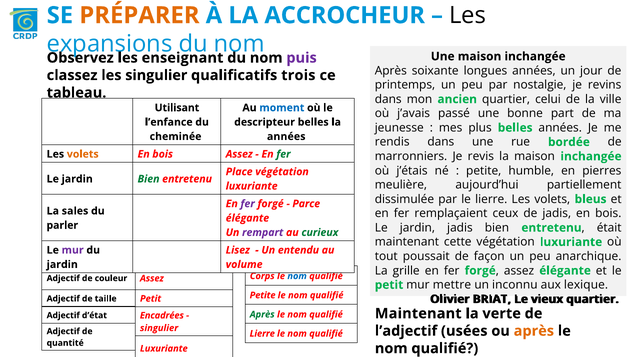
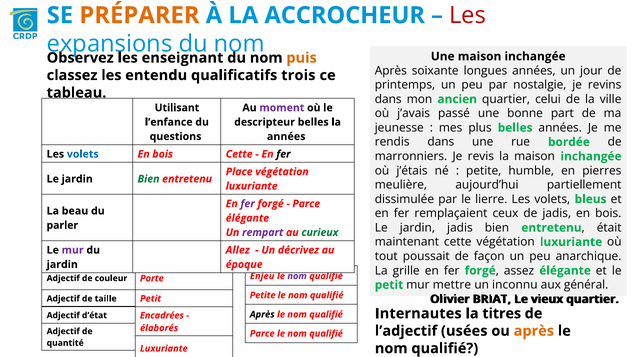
Les colour: black -> red (468, 15)
puis colour: purple -> orange (302, 58)
les singulier: singulier -> entendu (156, 75)
moment colour: blue -> purple (282, 108)
cheminée: cheminée -> questions (176, 137)
volets colour: orange -> blue (83, 154)
bois Assez: Assez -> Cette (239, 154)
fer colour: green -> black (283, 154)
sales: sales -> beau (75, 211)
Lisez: Lisez -> Allez (238, 250)
entendu: entendu -> décrivez (298, 250)
volume: volume -> époque (244, 265)
Corps: Corps -> Enjeu (262, 276)
nom colour: blue -> purple (297, 276)
Assez: Assez -> Porte (152, 278)
lexique: lexique -> général (586, 285)
Maintenant: Maintenant -> Internautes (418, 314)
verte: verte -> titres (502, 314)
Après colour: green -> black (262, 315)
singulier: singulier -> élaborés (159, 328)
Lierre: Lierre -> Parce (262, 334)
